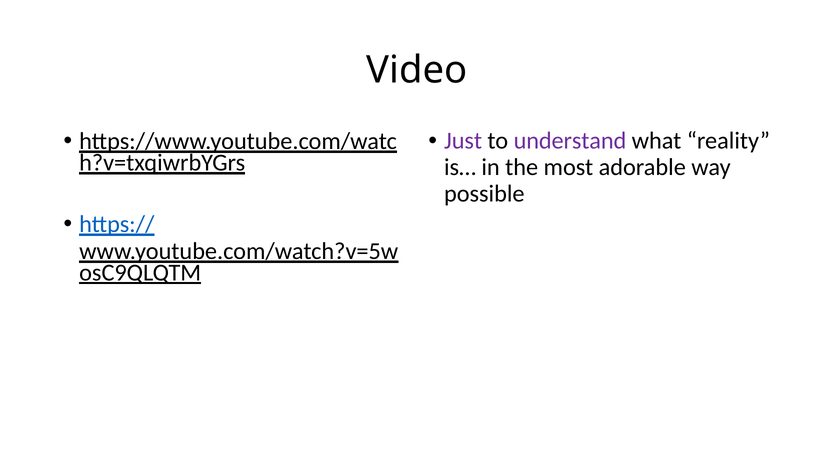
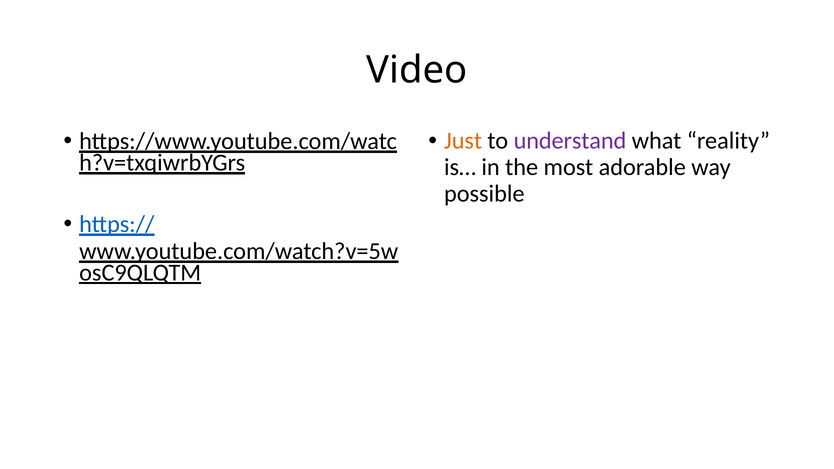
Just colour: purple -> orange (463, 141)
